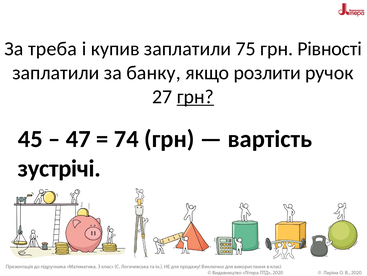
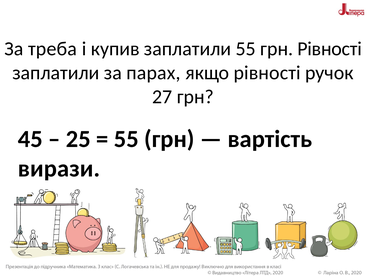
заплатили 75: 75 -> 55 (246, 49)
банку: банку -> парах (153, 73)
якщо розлити: розлити -> рівності (267, 73)
грн underline: present -> none (195, 96)
47: 47 -> 25 (78, 139)
74: 74 -> 55 (126, 139)
зустрічі: зустрічі -> вирази (59, 168)
